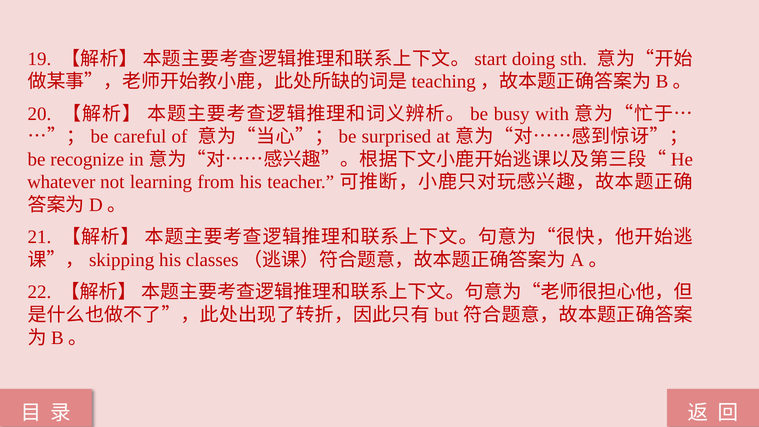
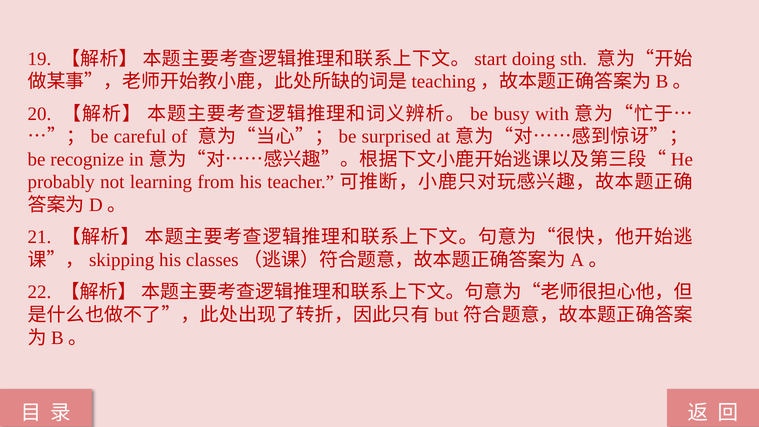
whatever: whatever -> probably (61, 182)
